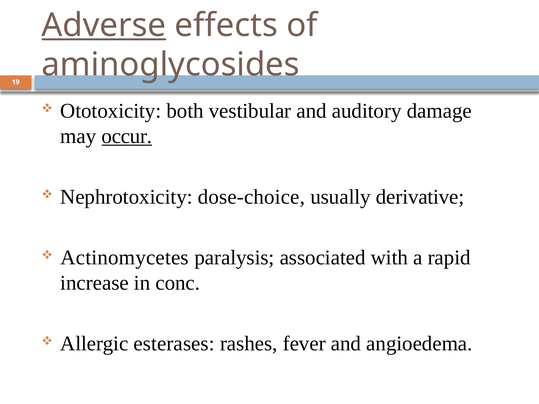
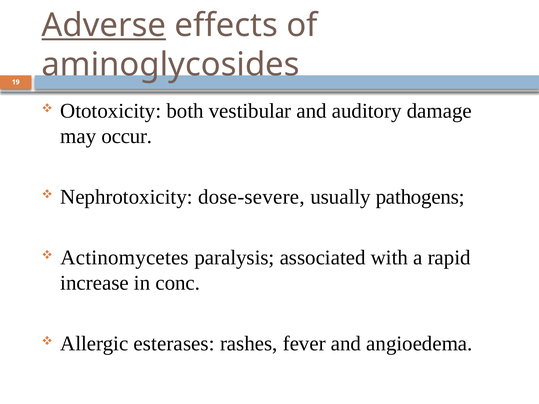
occur underline: present -> none (127, 136)
dose-choice: dose-choice -> dose-severe (251, 197)
derivative: derivative -> pathogens (420, 197)
